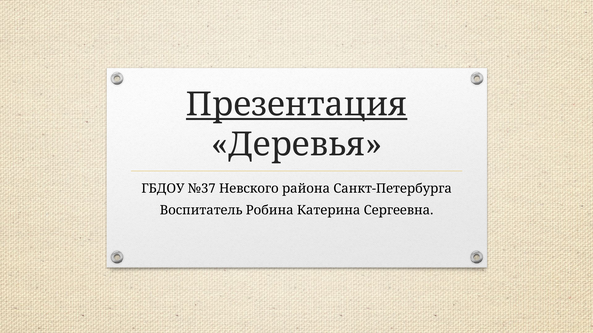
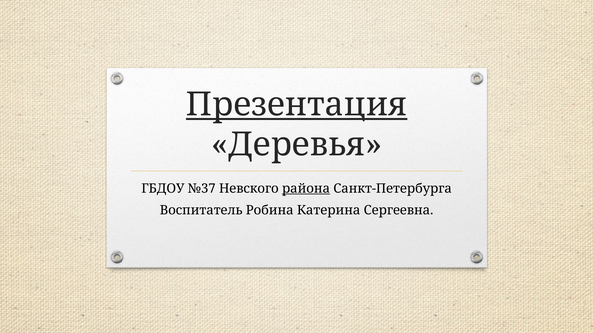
района underline: none -> present (306, 189)
